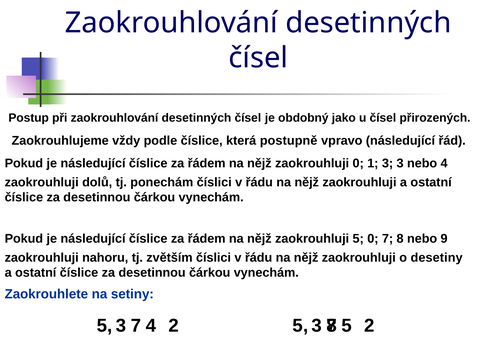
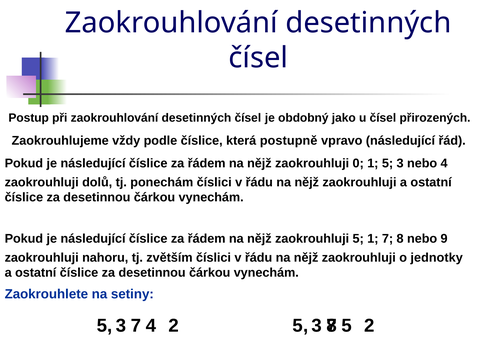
1 3: 3 -> 5 (388, 163)
5 0: 0 -> 1 (373, 238)
desetiny: desetiny -> jednotky (437, 257)
